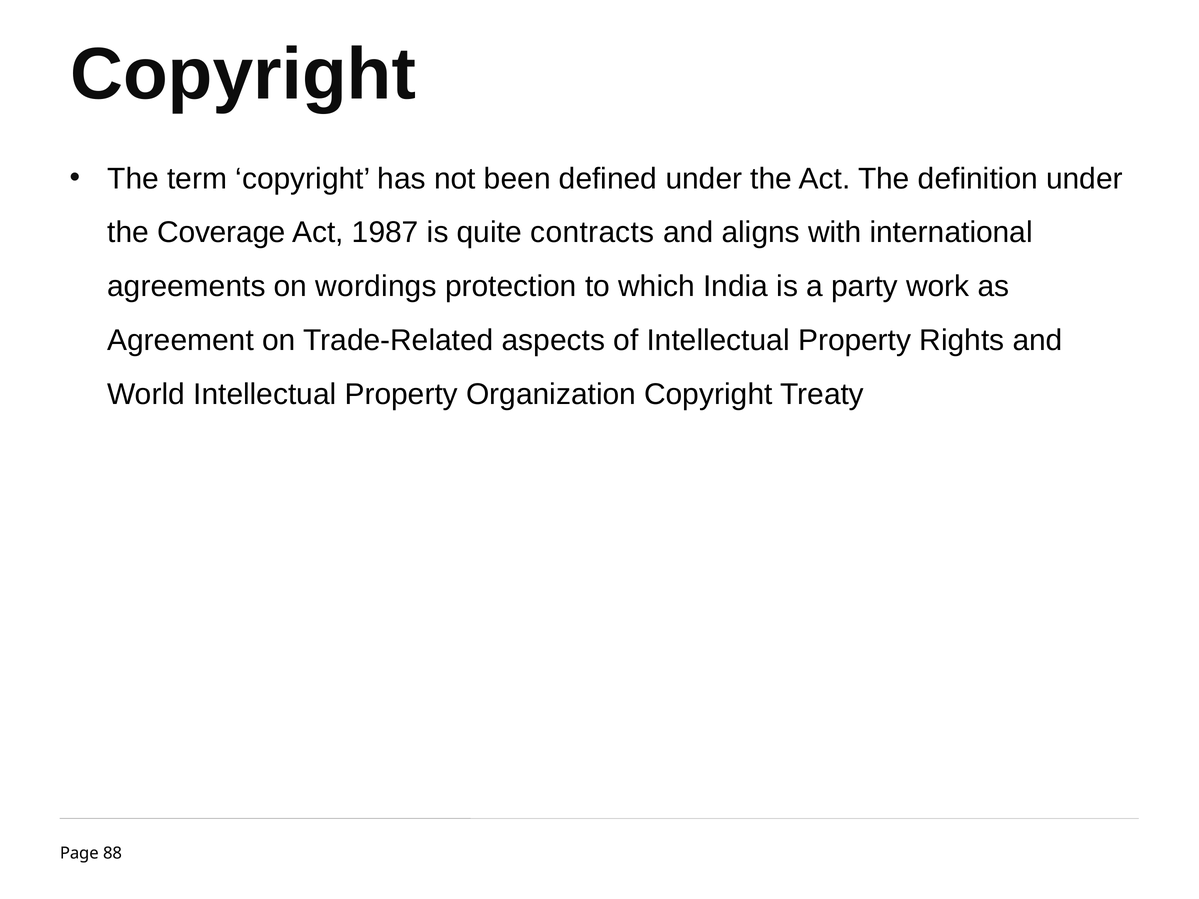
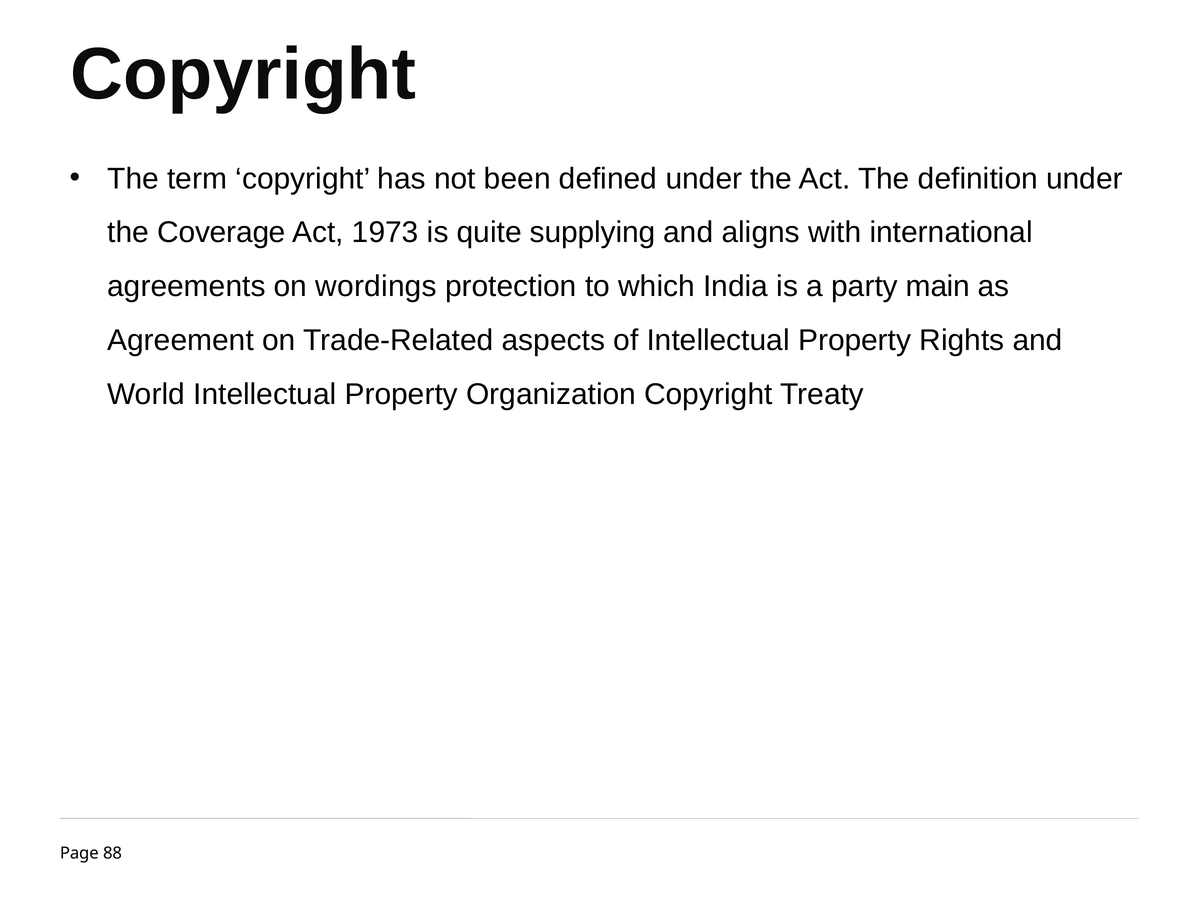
1987: 1987 -> 1973 (385, 233)
contracts: contracts -> supplying (593, 233)
work: work -> main (938, 287)
